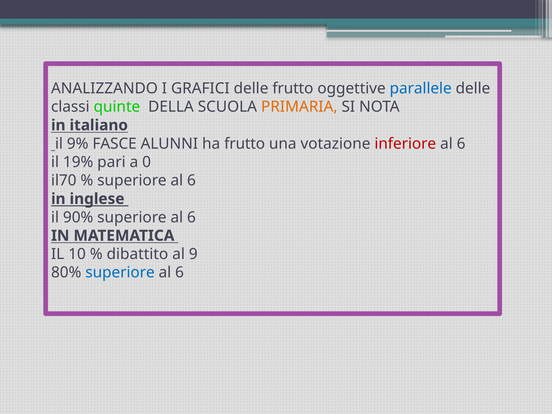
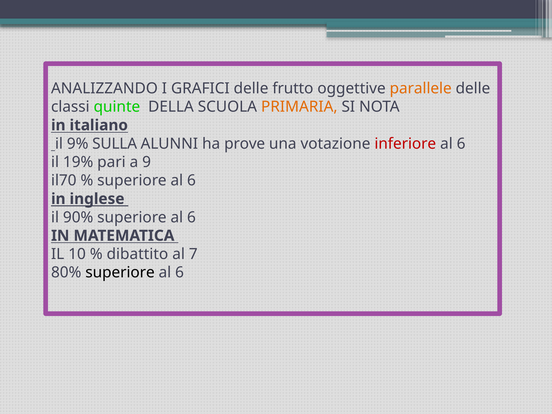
parallele colour: blue -> orange (421, 88)
FASCE: FASCE -> SULLA (115, 144)
ha frutto: frutto -> prove (245, 144)
0: 0 -> 9 (147, 162)
9: 9 -> 7 (193, 254)
superiore colour: blue -> black (120, 273)
